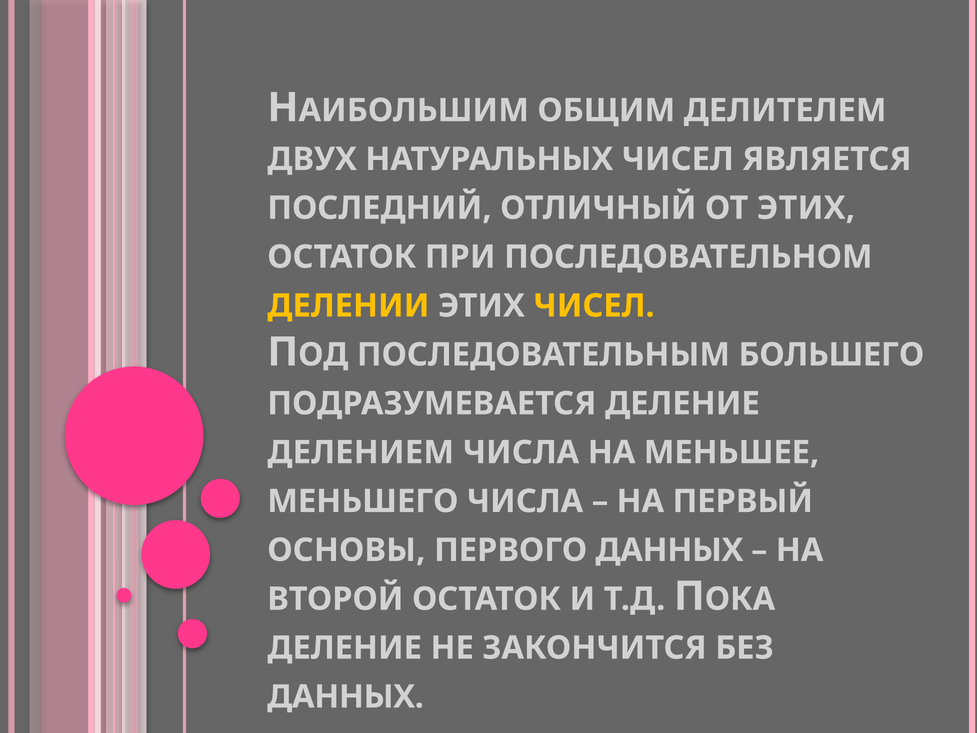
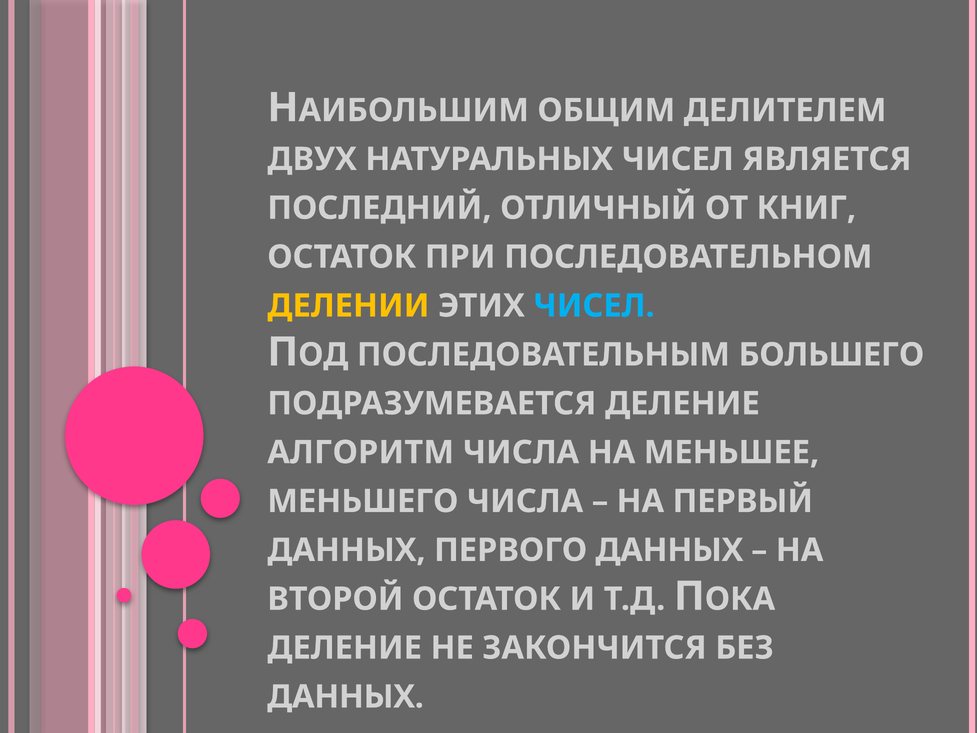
ОТ ЭТИХ: ЭТИХ -> КНИГ (806, 208)
ЧИСЕЛ colour: yellow -> light blue (594, 306)
ДЕЛЕНИЕМ: ДЕЛЕНИЕМ -> АЛГОРИТМ (361, 452)
ОСНОВЫ: ОСНОВЫ -> ДАННЫХ (346, 550)
